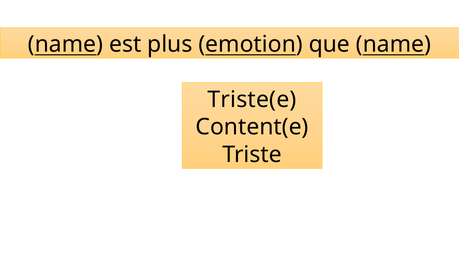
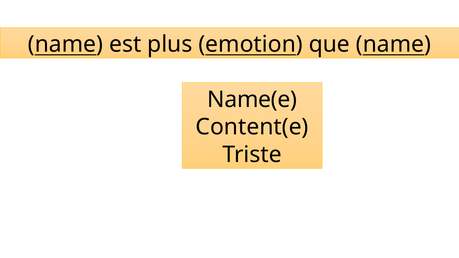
Triste(e: Triste(e -> Name(e (252, 100)
